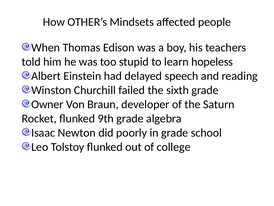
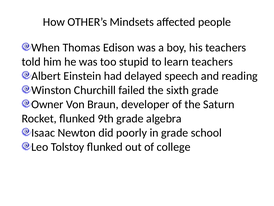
learn hopeless: hopeless -> teachers (212, 62)
